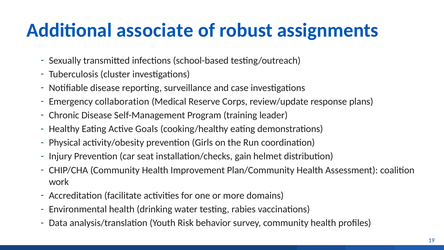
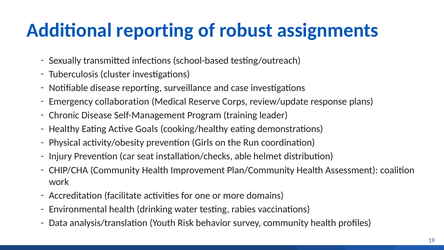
Additional associate: associate -> reporting (155, 30)
gain: gain -> able (243, 156)
